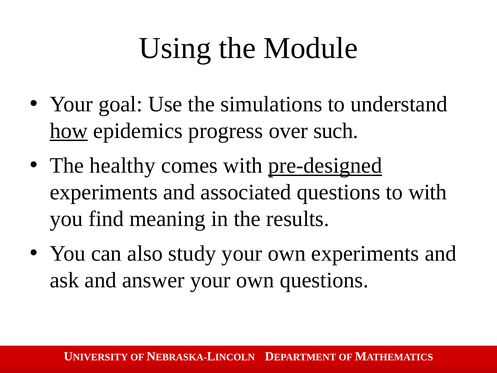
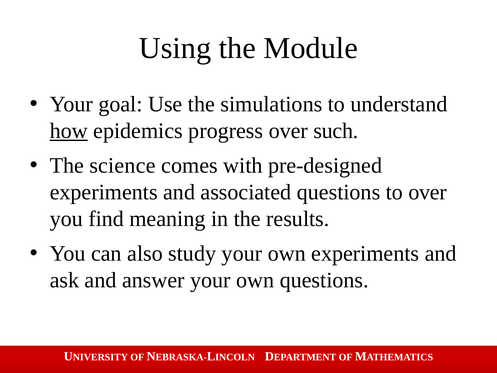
healthy: healthy -> science (123, 166)
pre-designed underline: present -> none (325, 166)
to with: with -> over (428, 192)
